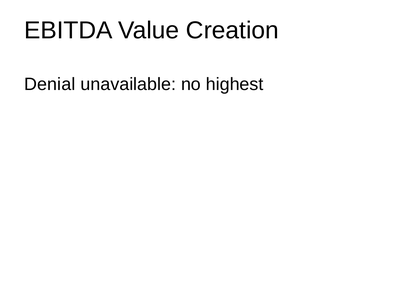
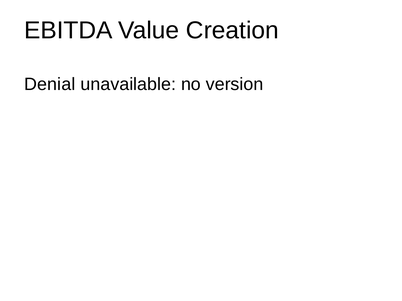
highest: highest -> version (235, 84)
